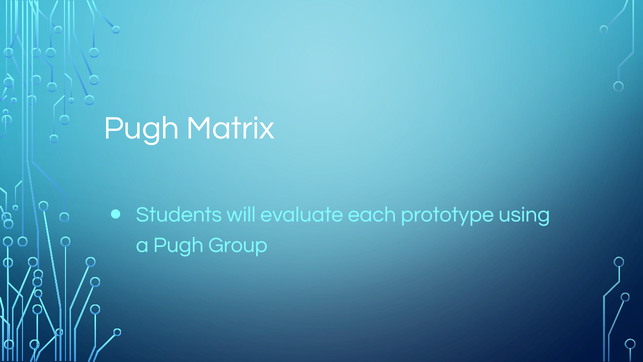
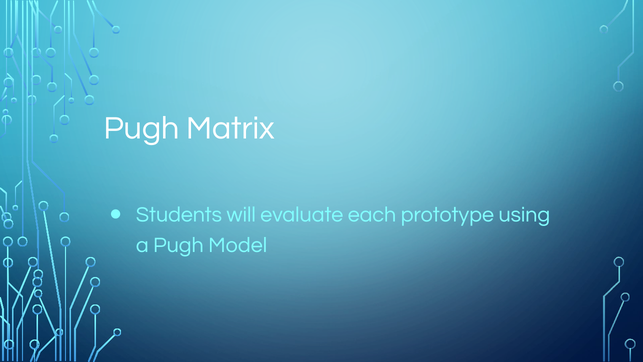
Group: Group -> Model (238, 245)
